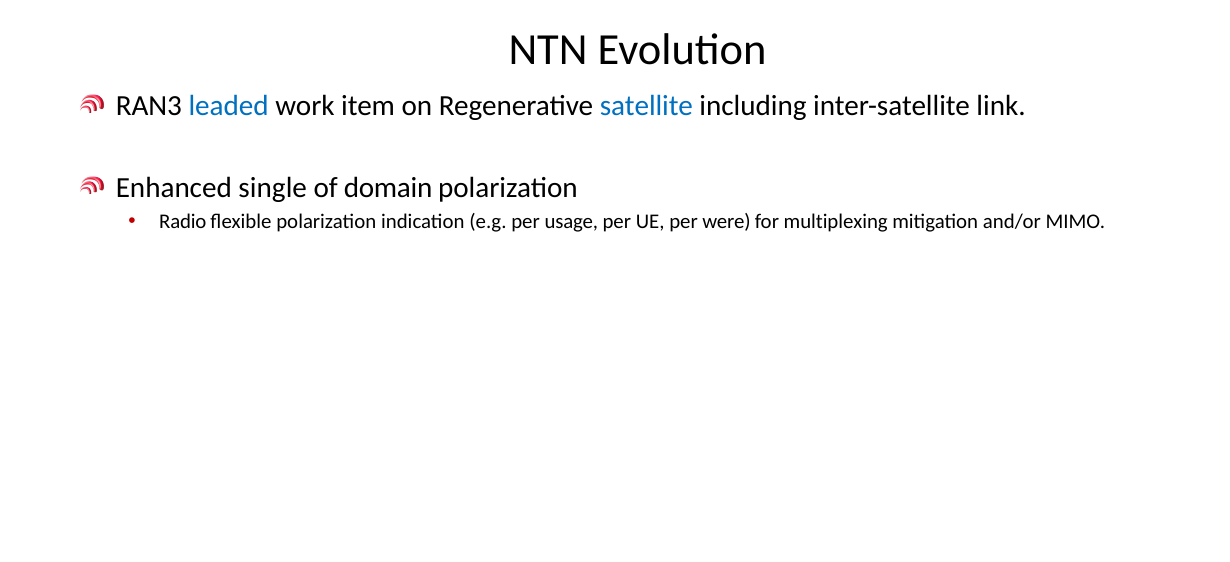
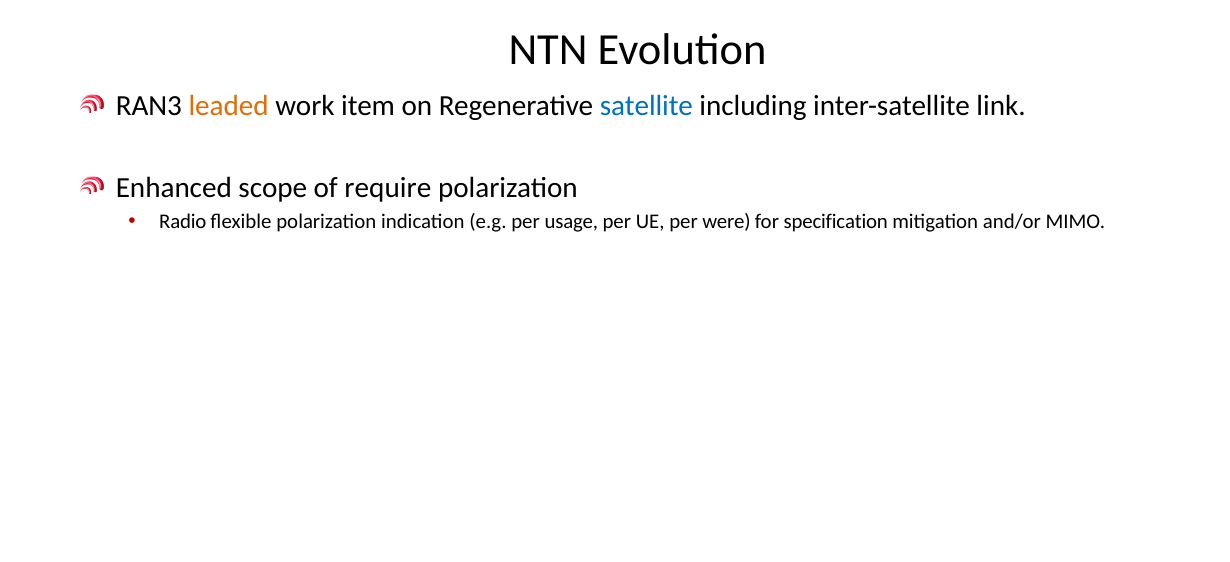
leaded colour: blue -> orange (229, 106)
single: single -> scope (273, 188)
domain: domain -> require (388, 188)
multiplexing: multiplexing -> specification (836, 222)
